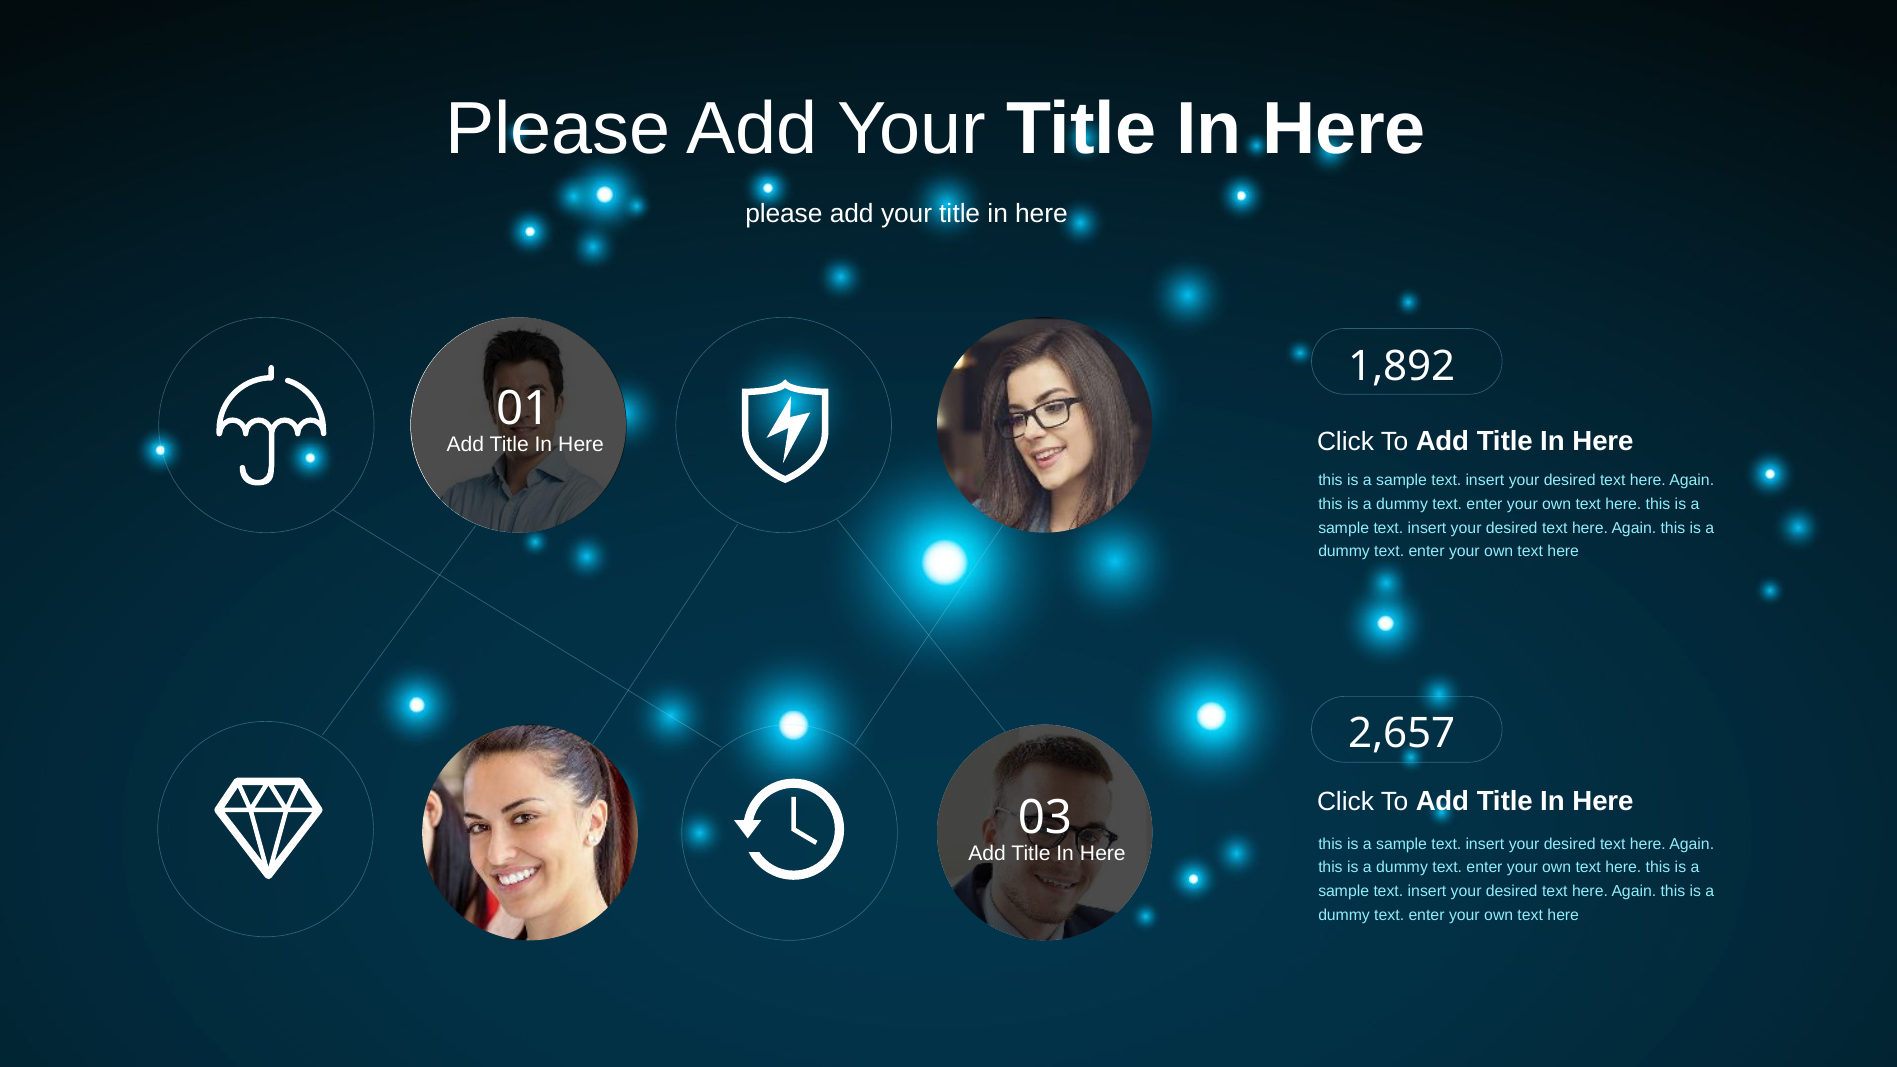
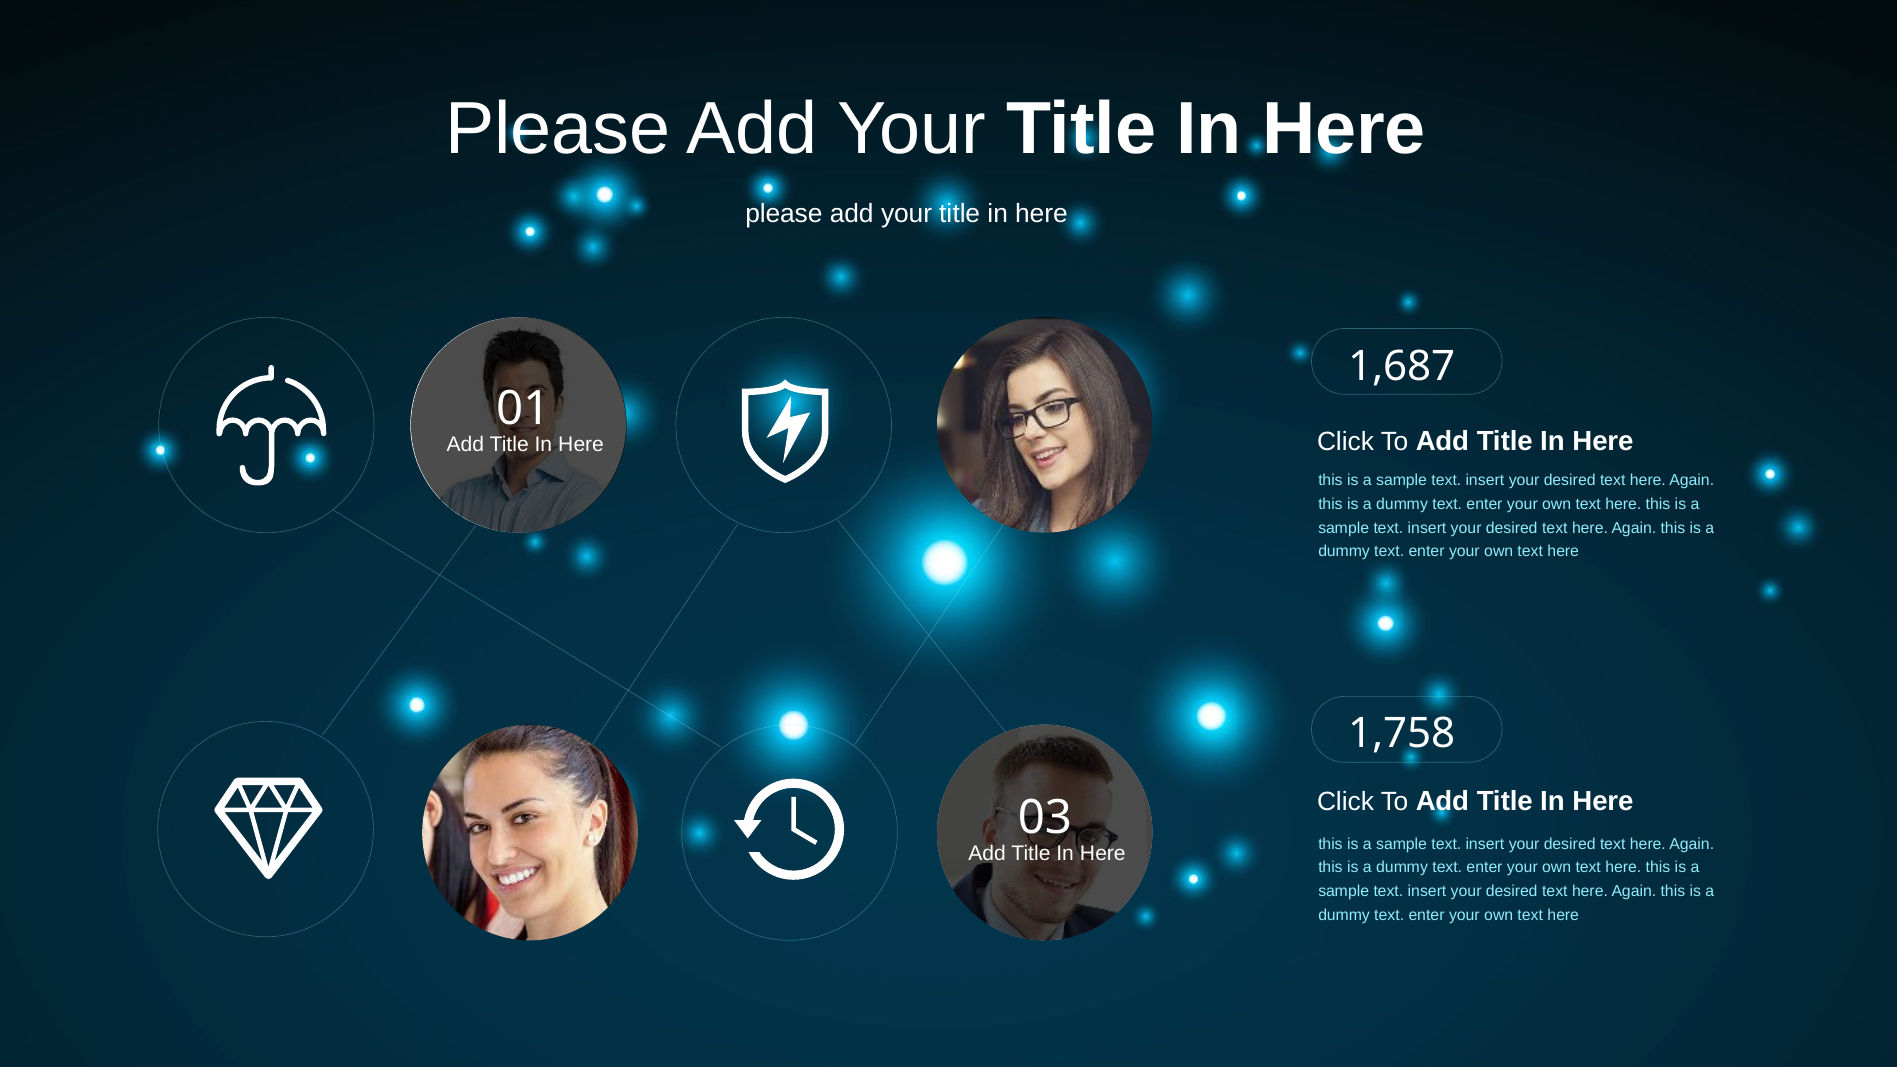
1,892: 1,892 -> 1,687 (1402, 366)
2,657: 2,657 -> 1,758 (1402, 734)
